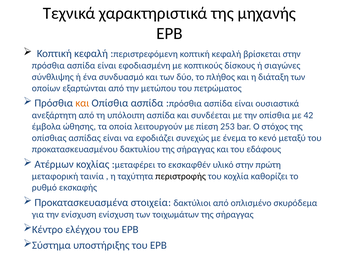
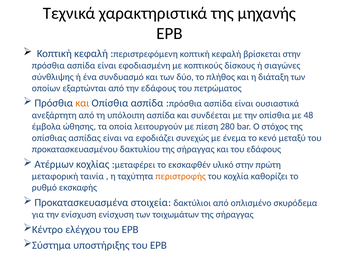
την μετώπου: μετώπου -> εδάφους (159, 88)
42: 42 -> 48 (308, 115)
253: 253 -> 280 (227, 126)
περιστροφής colour: black -> orange (181, 176)
